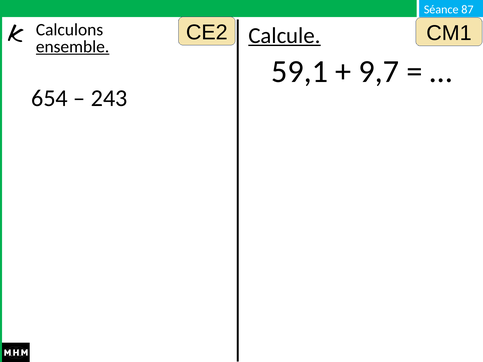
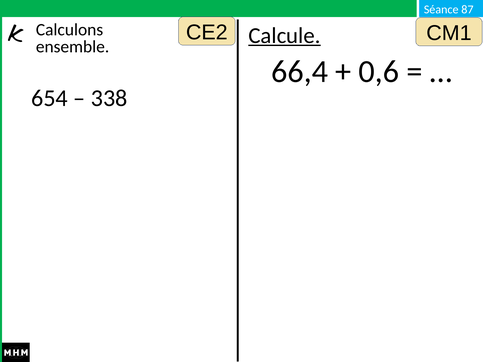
ensemble underline: present -> none (73, 47)
59,1: 59,1 -> 66,4 (300, 71)
9,7: 9,7 -> 0,6 (379, 71)
243: 243 -> 338 (109, 98)
